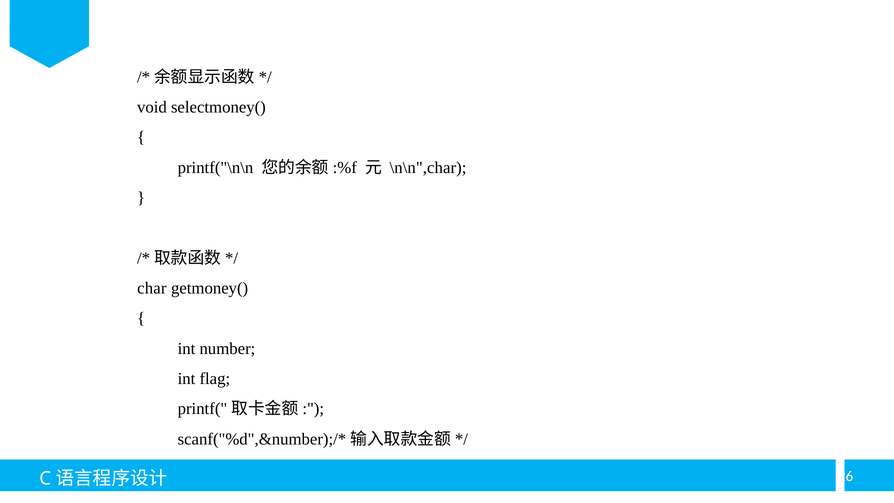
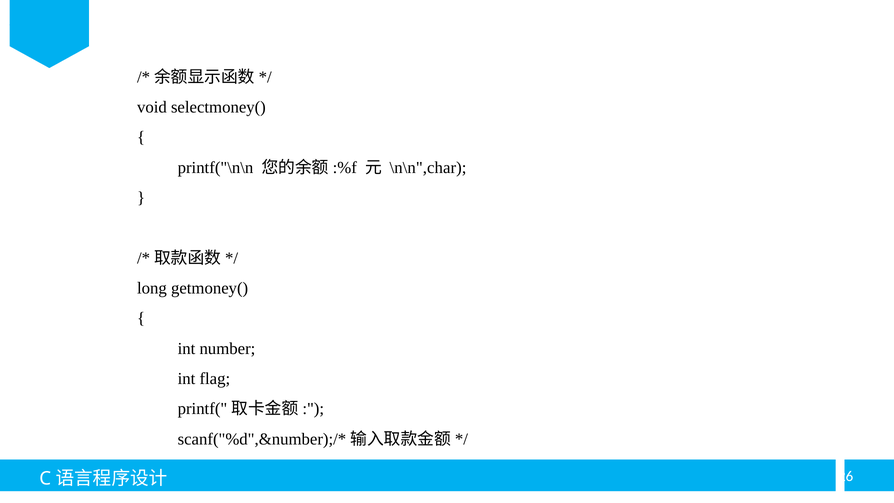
char: char -> long (152, 288)
